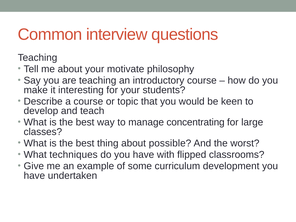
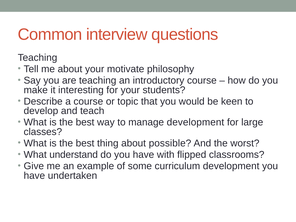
manage concentrating: concentrating -> development (195, 122)
techniques: techniques -> understand (74, 155)
